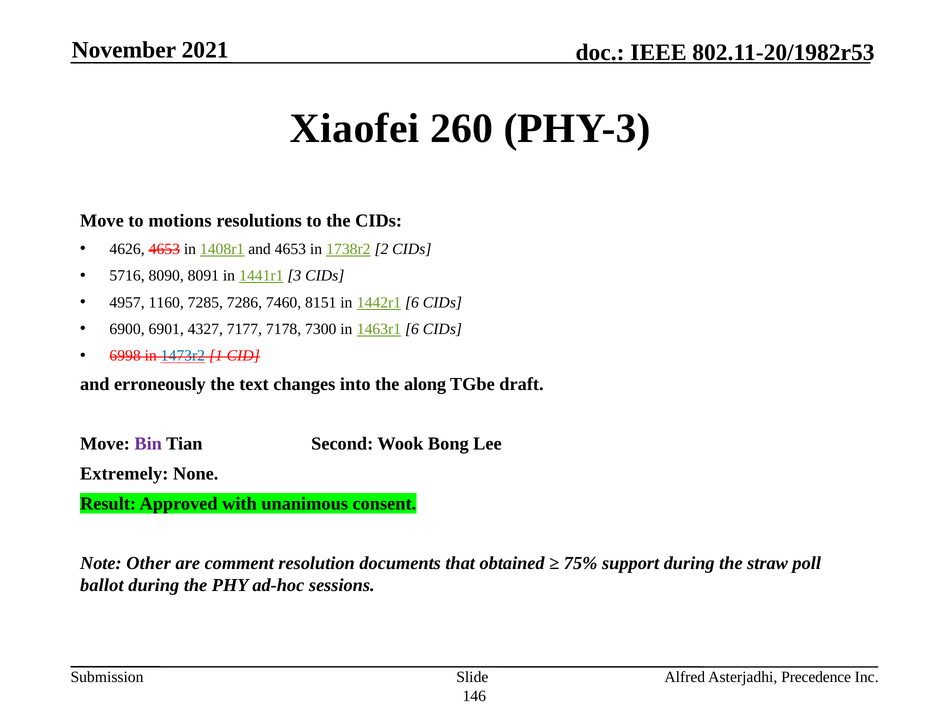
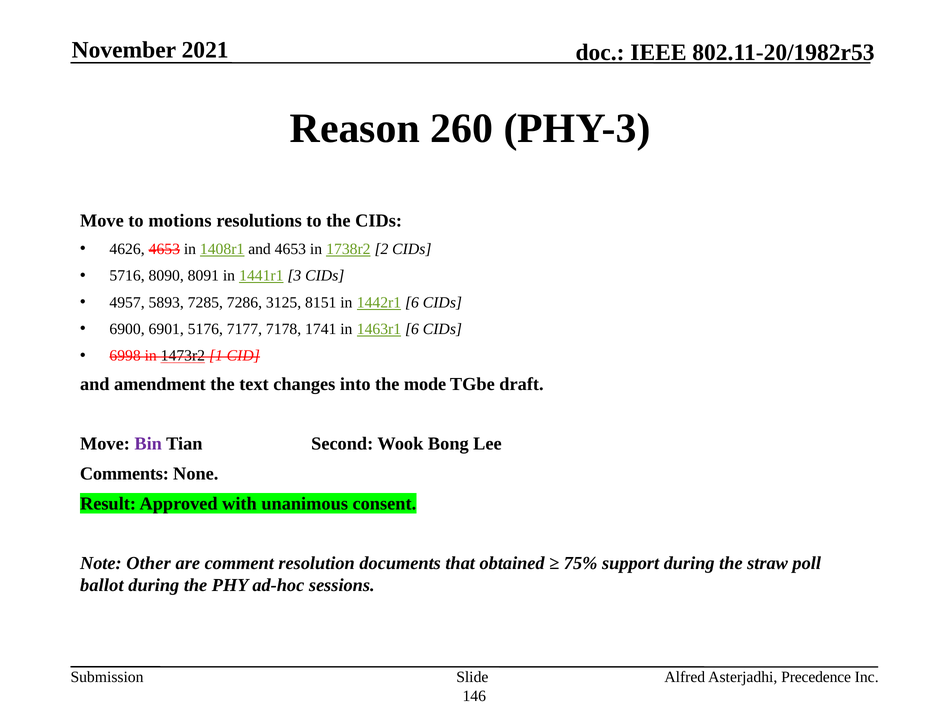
Xiaofei: Xiaofei -> Reason (355, 128)
1160: 1160 -> 5893 (166, 302)
7460: 7460 -> 3125 (284, 302)
4327: 4327 -> 5176 (205, 329)
7300: 7300 -> 1741 (321, 329)
1473r2 colour: blue -> black (183, 356)
erroneously: erroneously -> amendment (160, 384)
along: along -> mode (425, 384)
Extremely: Extremely -> Comments (124, 474)
